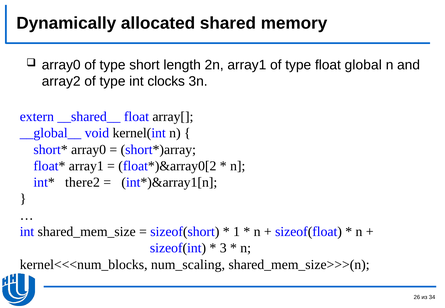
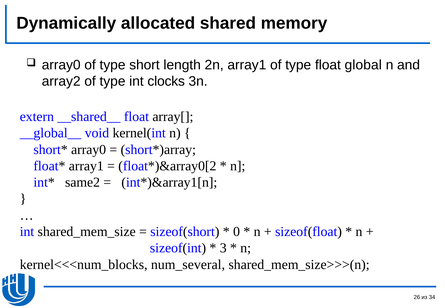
there2: there2 -> same2 (83, 183)
1: 1 -> 0 (237, 232)
num_scaling: num_scaling -> num_several (188, 265)
